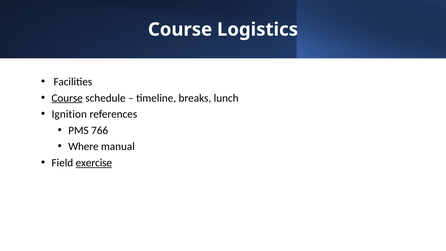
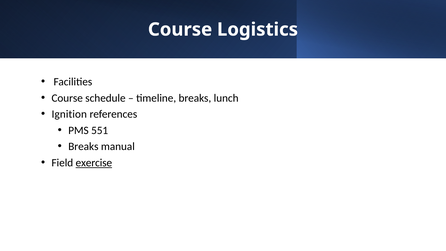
Course underline: present -> none (67, 98)
766: 766 -> 551 (100, 130)
Where: Where -> Breaks (83, 146)
